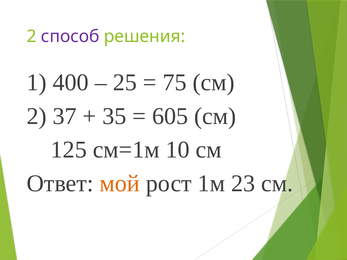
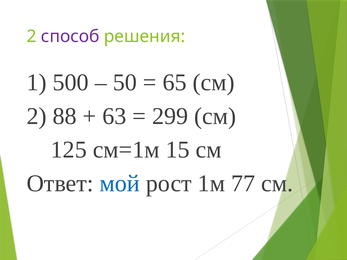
400: 400 -> 500 (71, 82)
25: 25 -> 50 (125, 82)
75: 75 -> 65 (175, 82)
37: 37 -> 88 (65, 116)
35: 35 -> 63 (114, 116)
605: 605 -> 299 (170, 116)
10: 10 -> 15 (178, 150)
мой colour: orange -> blue (120, 184)
23: 23 -> 77 (243, 184)
